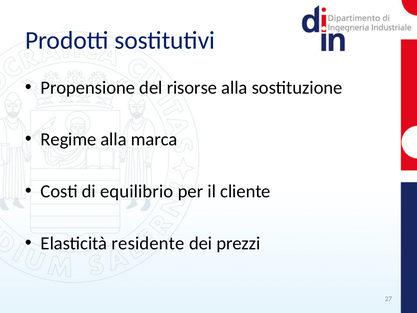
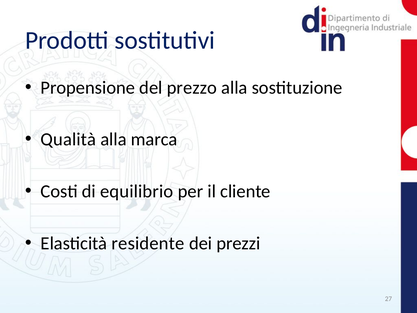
risorse: risorse -> prezzo (192, 87)
Regime: Regime -> Qualità (68, 139)
